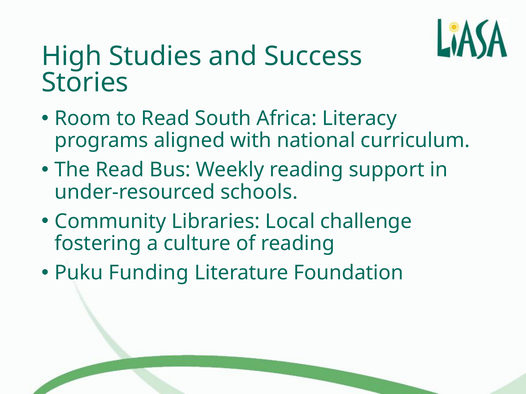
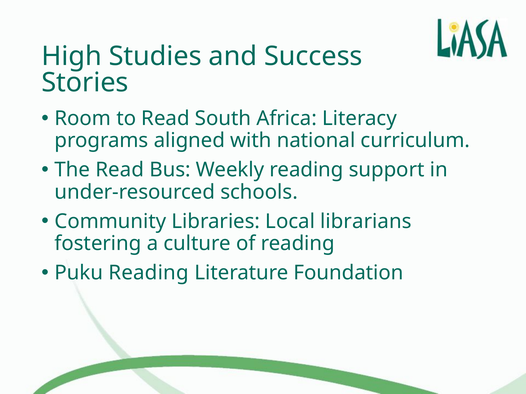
challenge: challenge -> librarians (366, 222)
Puku Funding: Funding -> Reading (149, 273)
